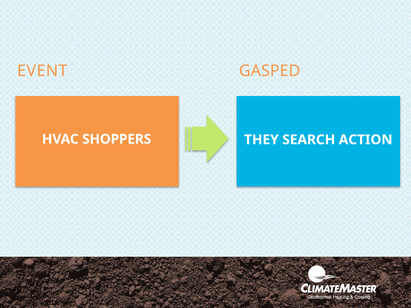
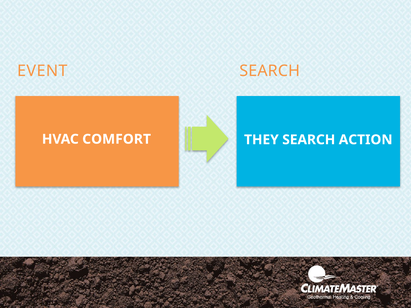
EVENT GASPED: GASPED -> SEARCH (270, 71)
SHOPPERS: SHOPPERS -> COMFORT (117, 139)
